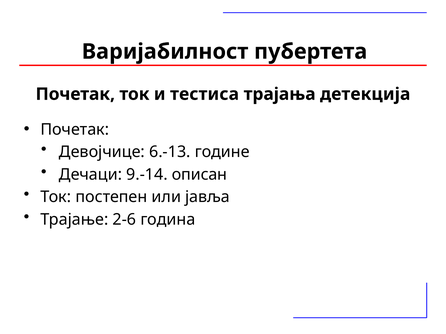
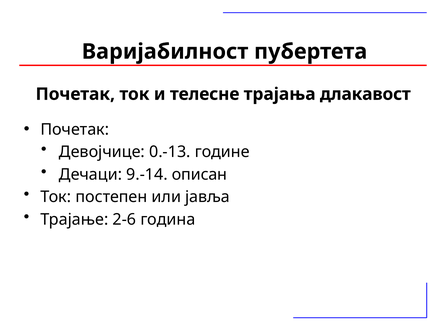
тестиса: тестиса -> телесне (205, 94)
детекција: детекција -> длакавост (365, 94)
6.-13: 6.-13 -> 0.-13 (170, 152)
